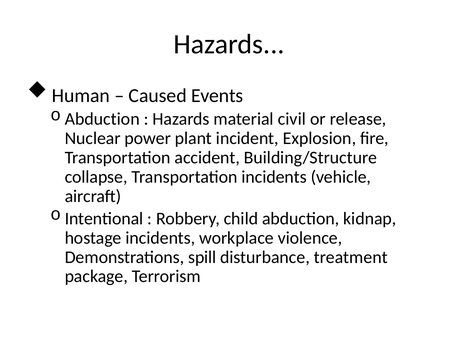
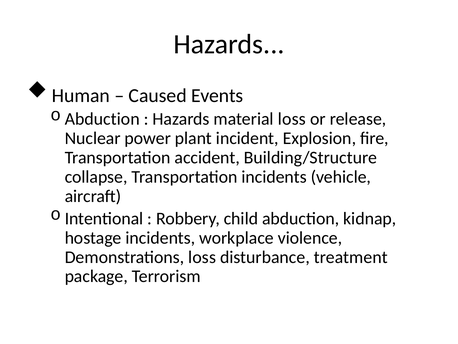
material civil: civil -> loss (292, 119)
Demonstrations spill: spill -> loss (202, 257)
